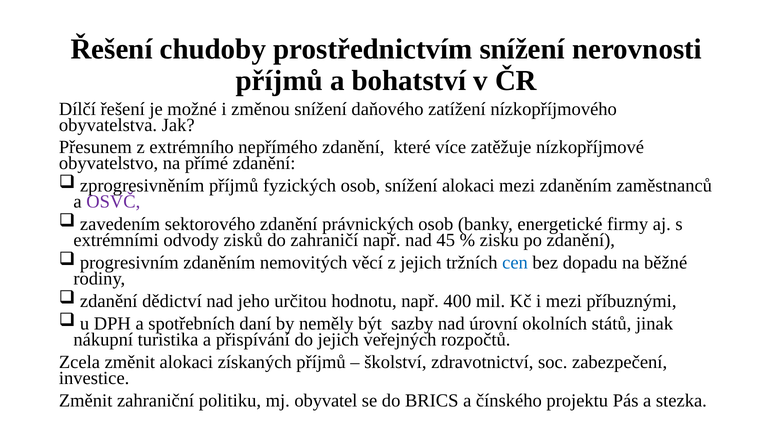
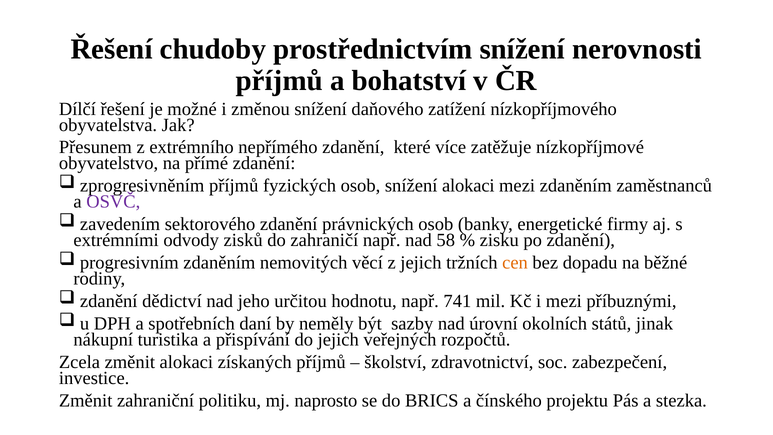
45: 45 -> 58 (446, 240)
cen colour: blue -> orange (515, 263)
400: 400 -> 741 (457, 301)
obyvatel: obyvatel -> naprosto (326, 400)
